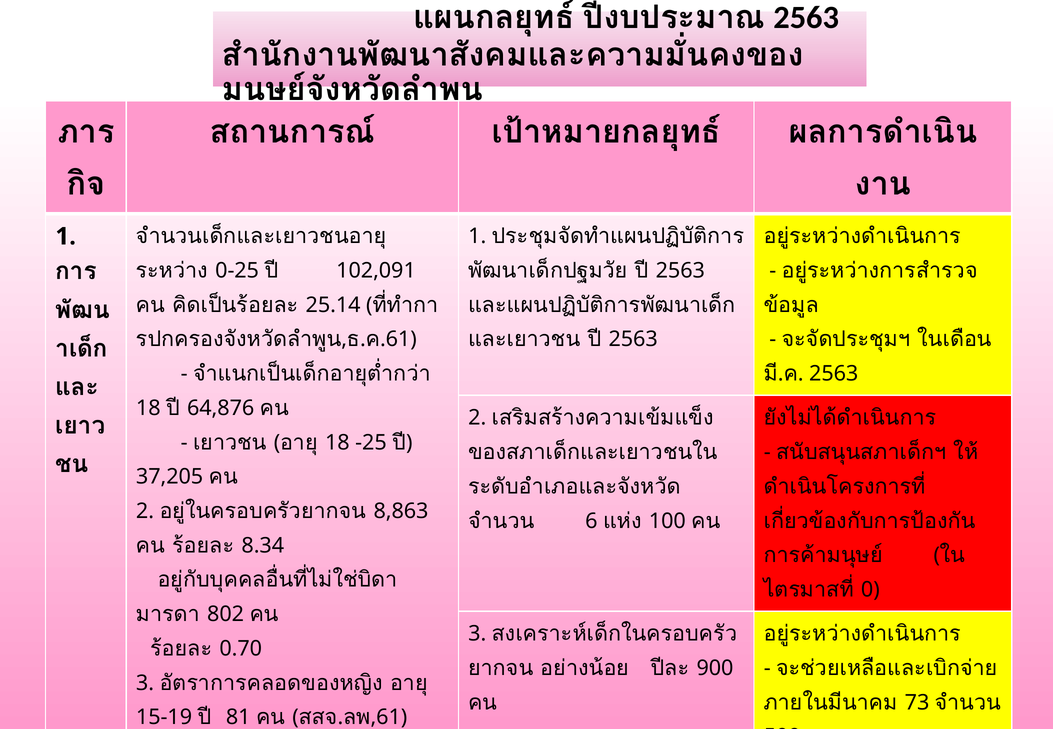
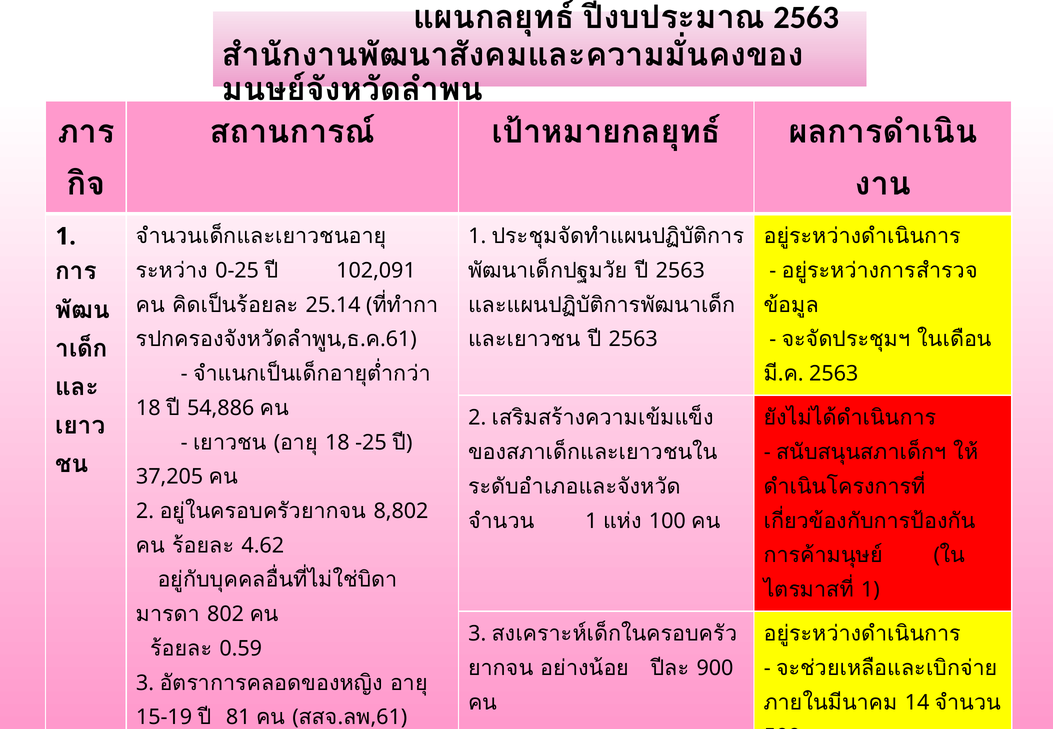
64,876: 64,876 -> 54,886 (221, 408)
8,863: 8,863 -> 8,802 (401, 511)
6: 6 -> 1 (591, 521)
8.34: 8.34 -> 4.62 (263, 546)
0: 0 -> 1 (870, 590)
0.70: 0.70 -> 0.59 (241, 649)
73: 73 -> 14 (917, 703)
